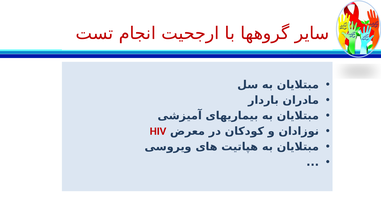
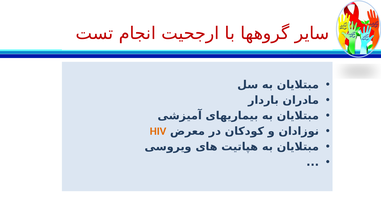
HIV colour: red -> orange (158, 131)
